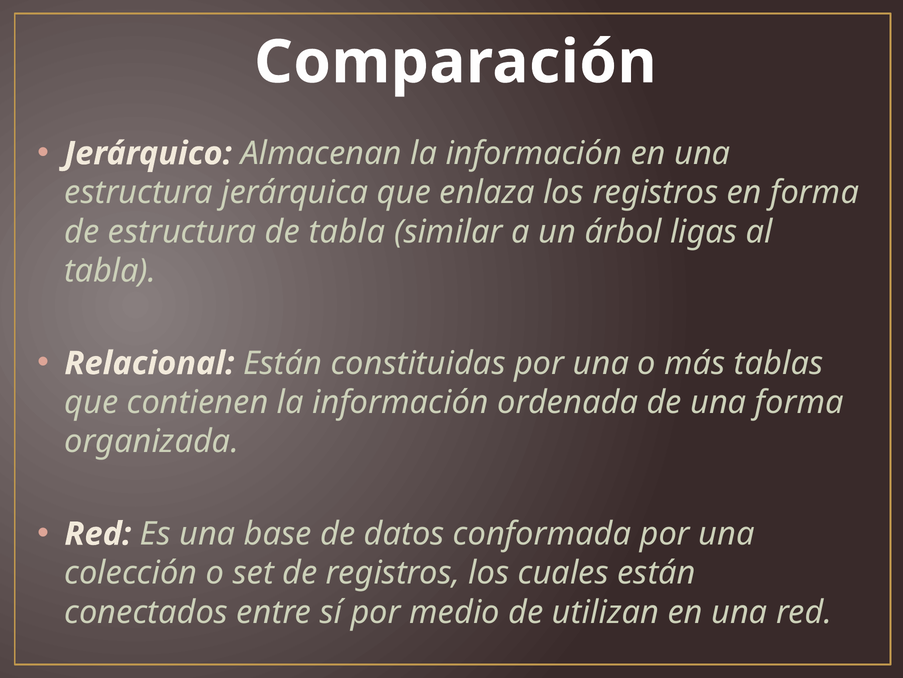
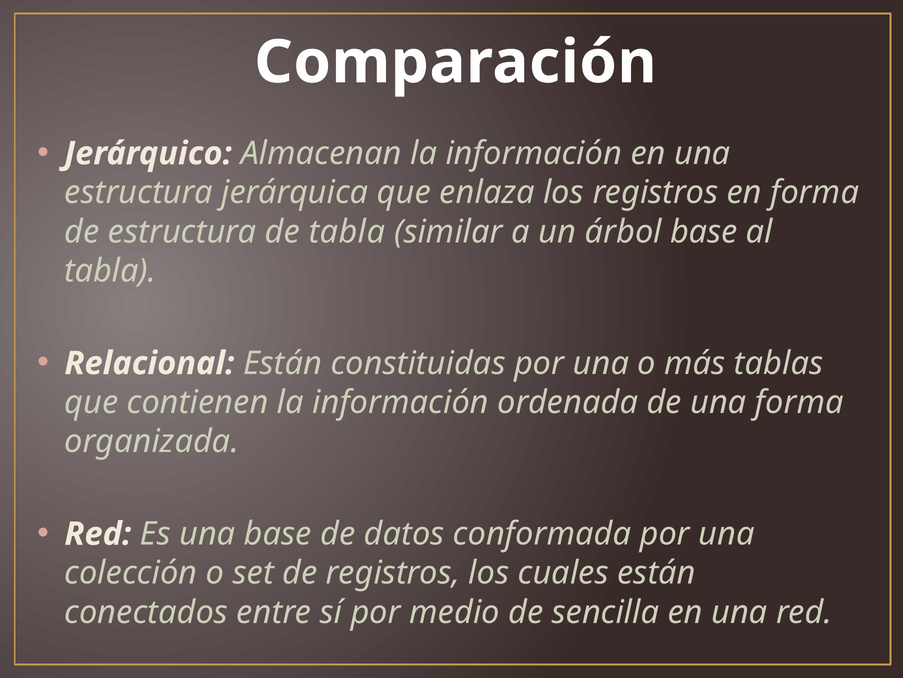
árbol ligas: ligas -> base (704, 232)
utilizan: utilizan -> sencilla (606, 612)
